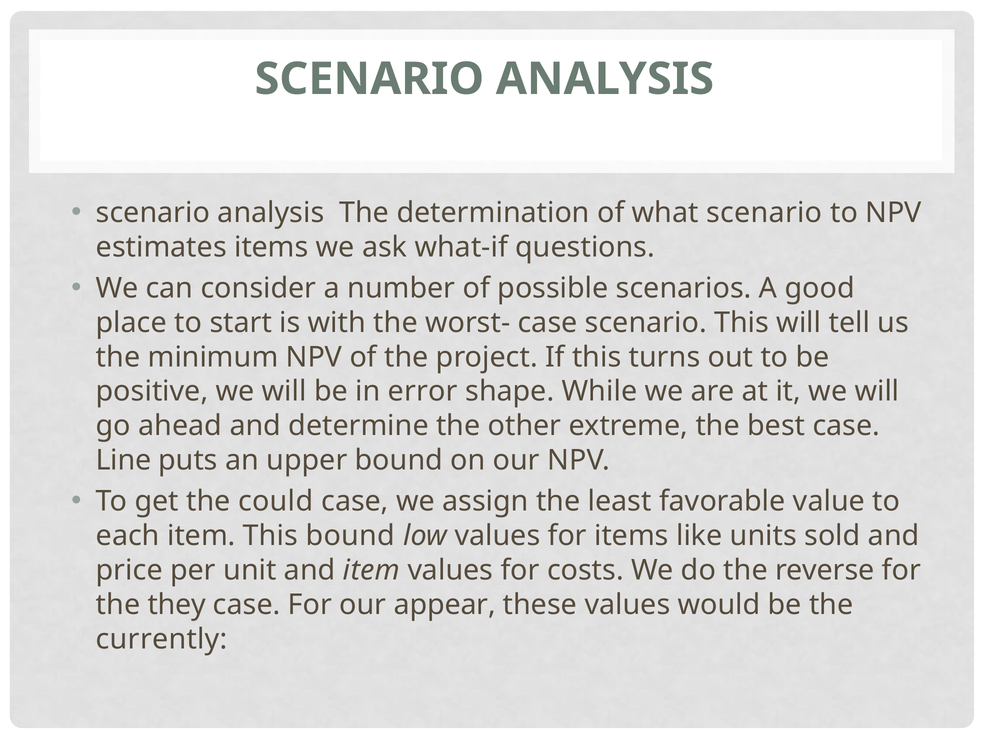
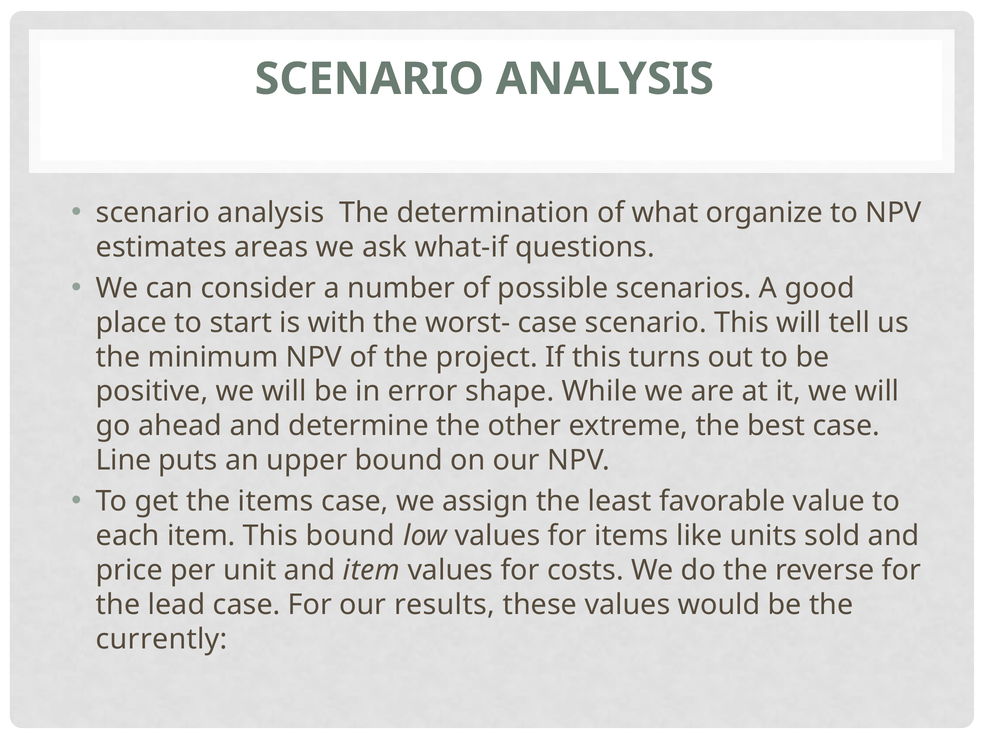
what scenario: scenario -> organize (764, 213)
estimates items: items -> areas (271, 247)
the could: could -> items (276, 501)
they: they -> lead (177, 605)
appear: appear -> results (445, 605)
